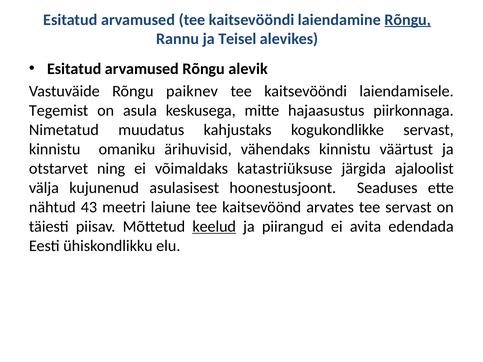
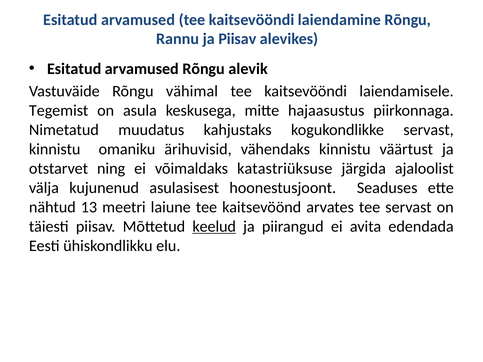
Rõngu underline: present -> none (408, 20)
ja Teisel: Teisel -> Piisav (237, 39)
paiknev: paiknev -> vähimal (192, 91)
43: 43 -> 13 (89, 207)
